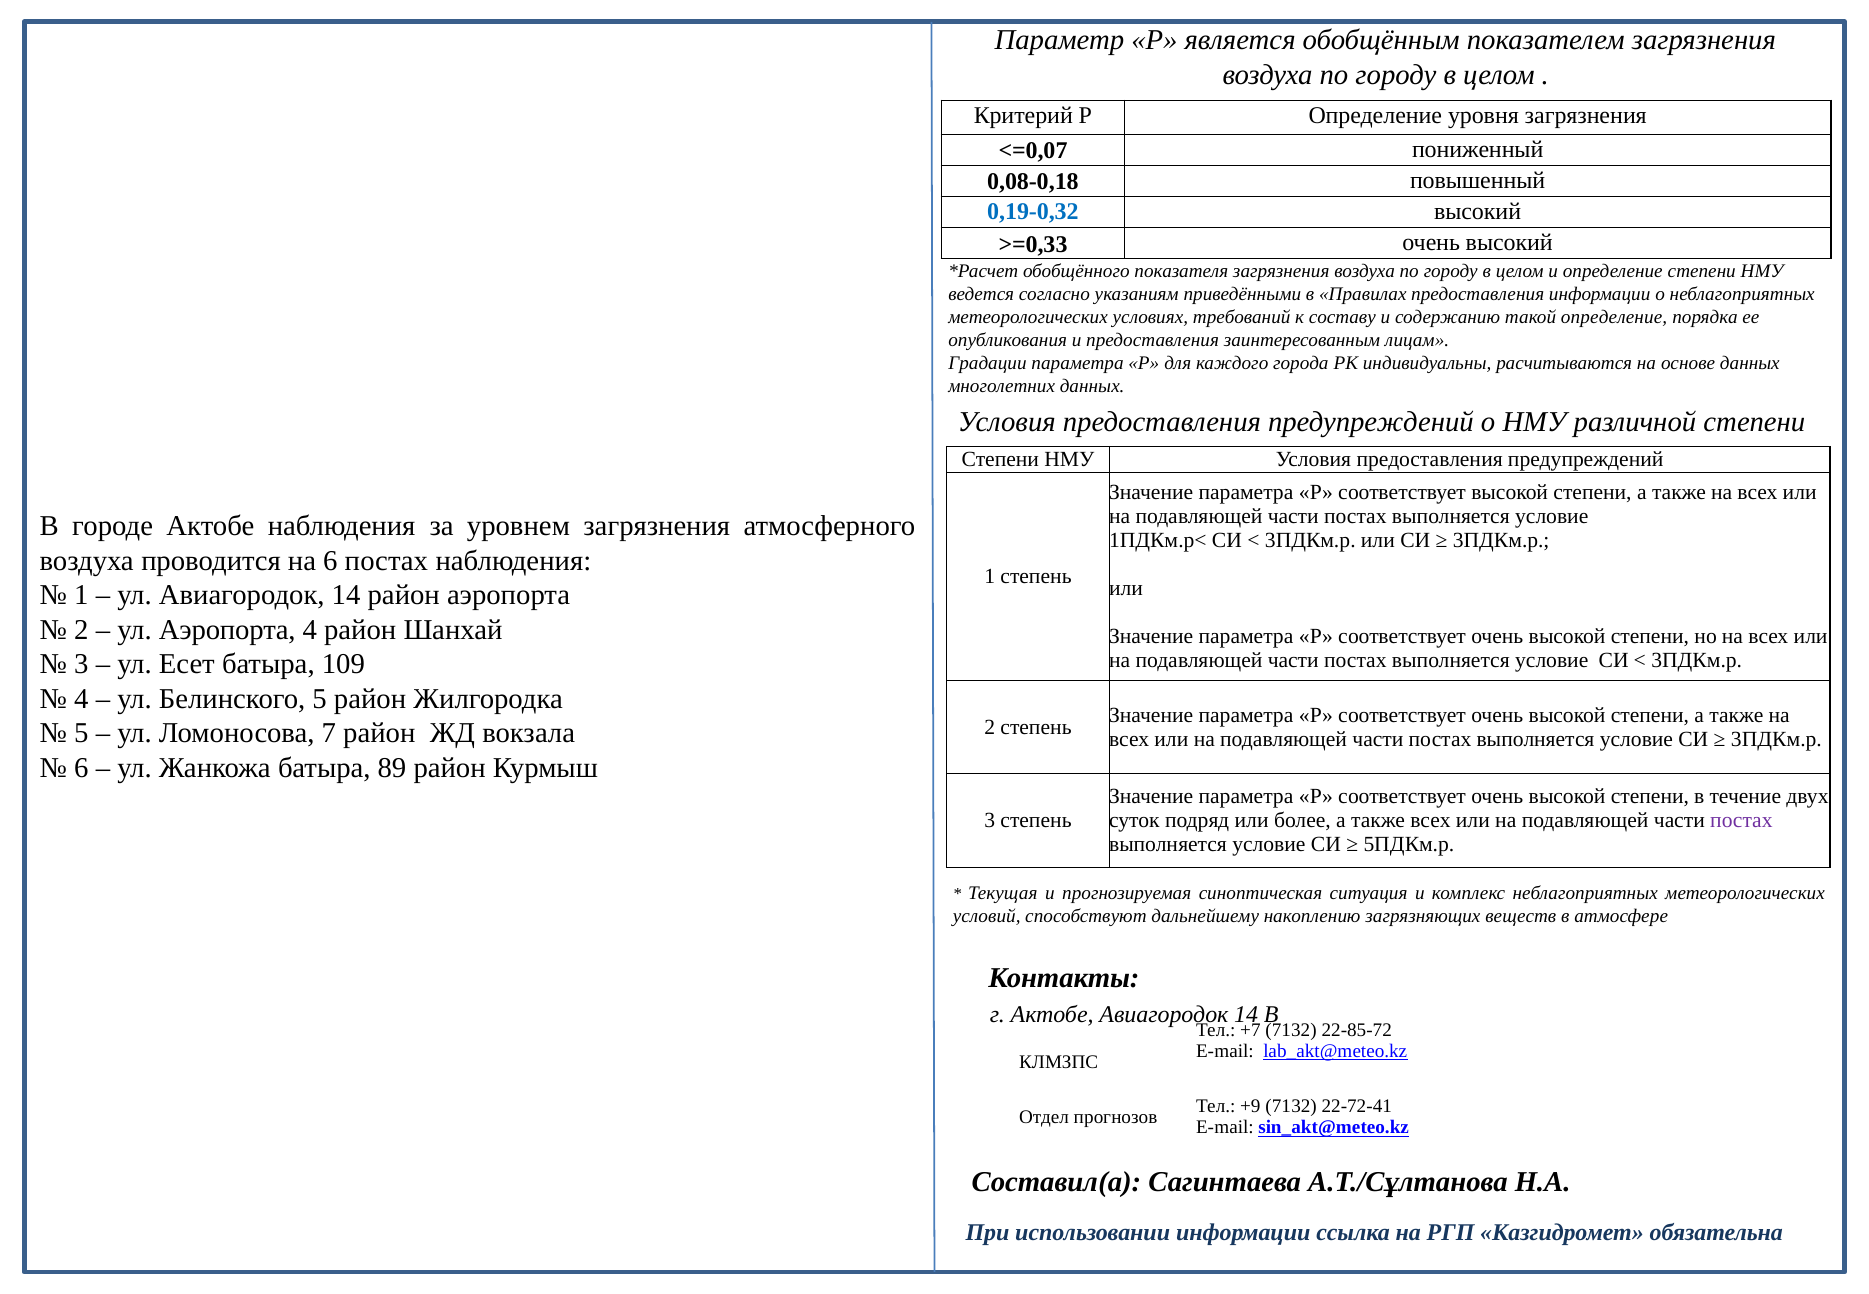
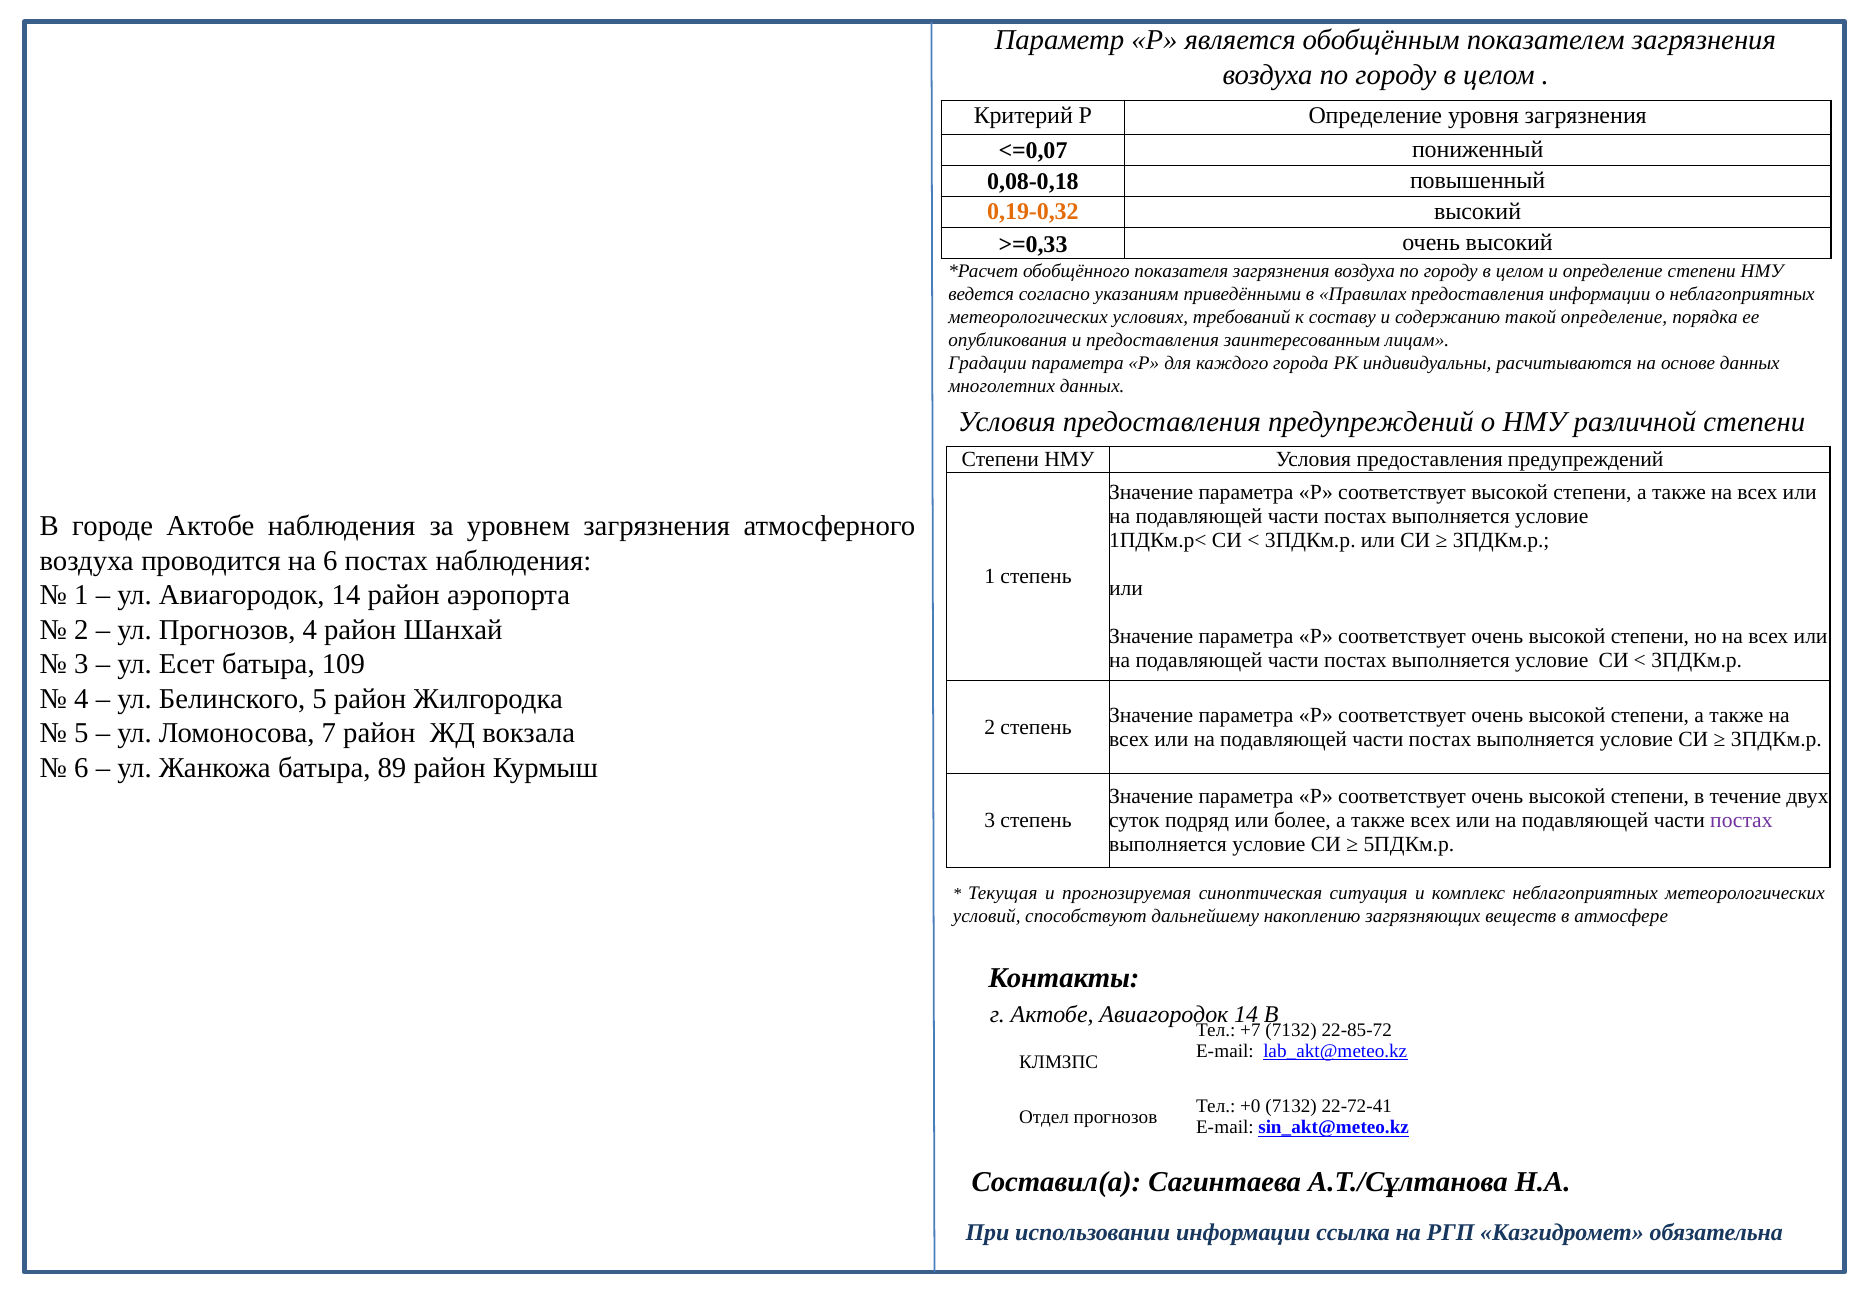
0,19-0,32 colour: blue -> orange (1033, 212)
ул Аэропорта: Аэропорта -> Прогнозов (227, 630)
+9: +9 -> +0 (1250, 1106)
